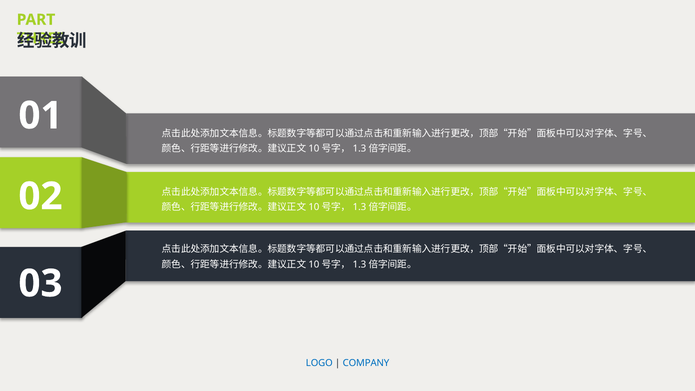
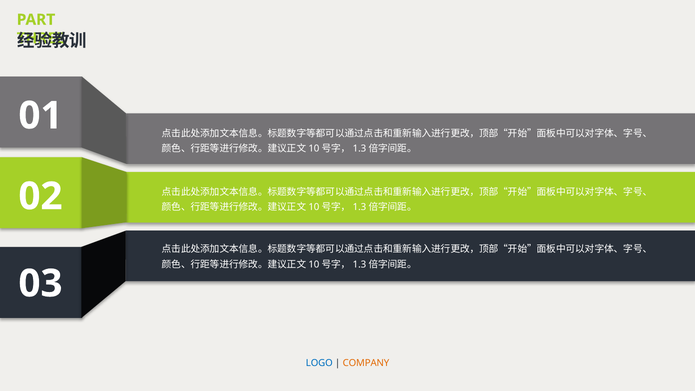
COMPANY colour: blue -> orange (366, 363)
